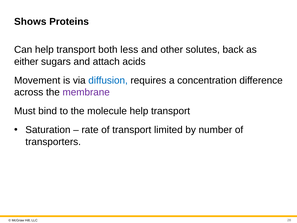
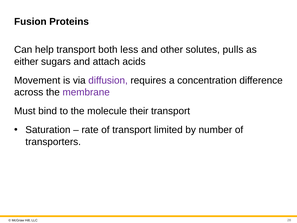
Shows: Shows -> Fusion (30, 22)
back: back -> pulls (233, 50)
diffusion colour: blue -> purple (108, 80)
molecule help: help -> their (139, 111)
